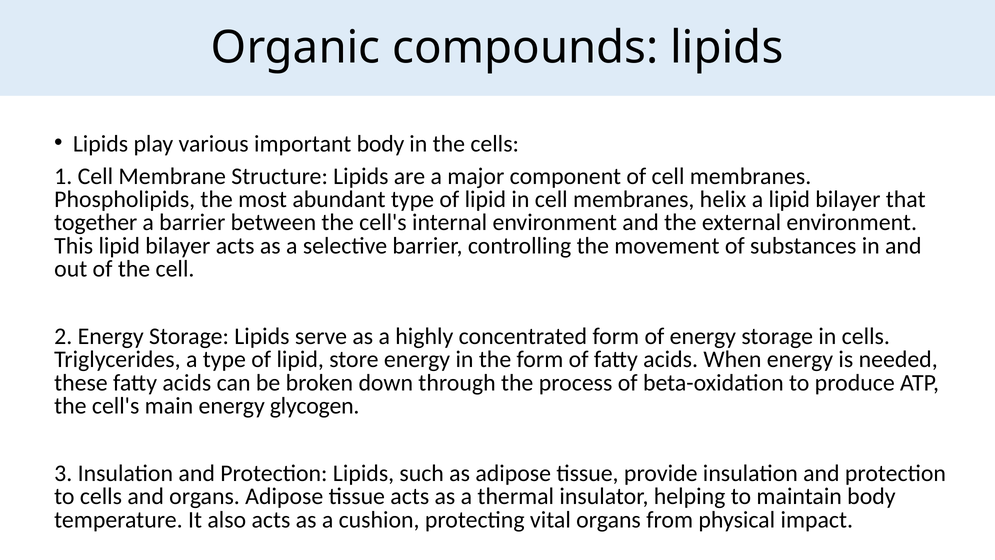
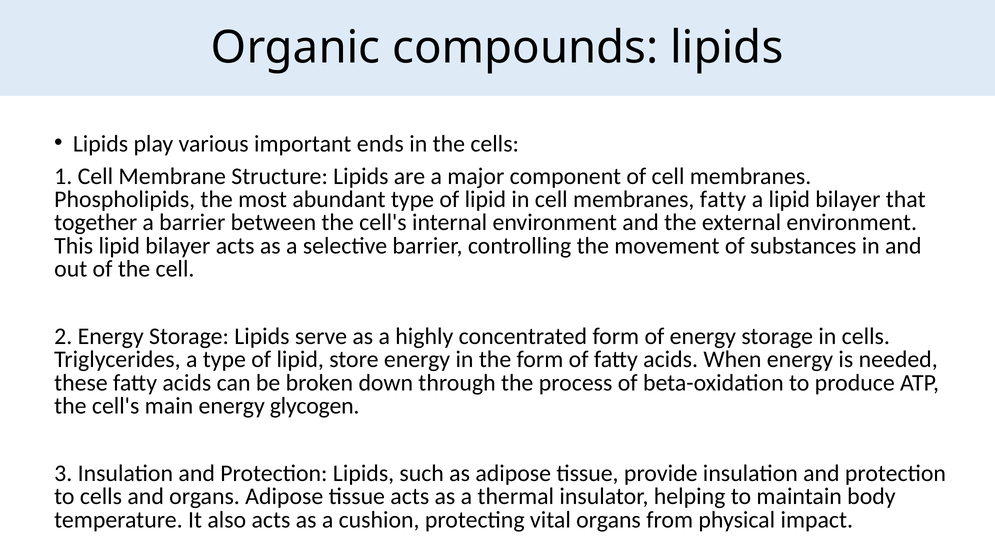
important body: body -> ends (380, 144)
membranes helix: helix -> fatty (723, 199)
